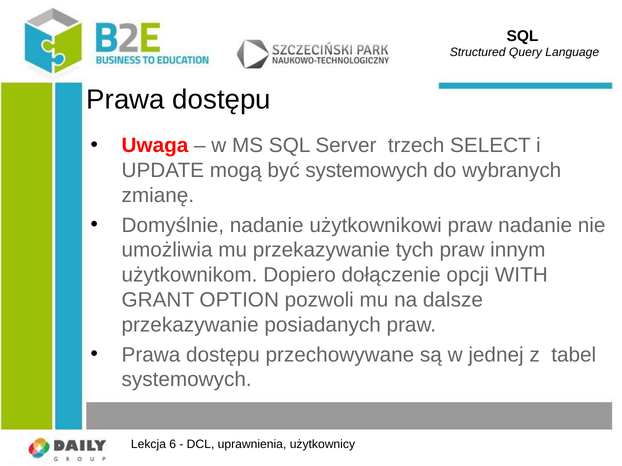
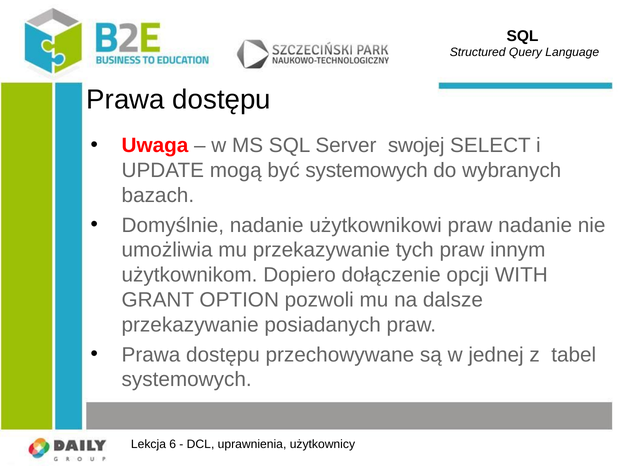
trzech: trzech -> swojej (416, 146)
zmianę: zmianę -> bazach (158, 195)
